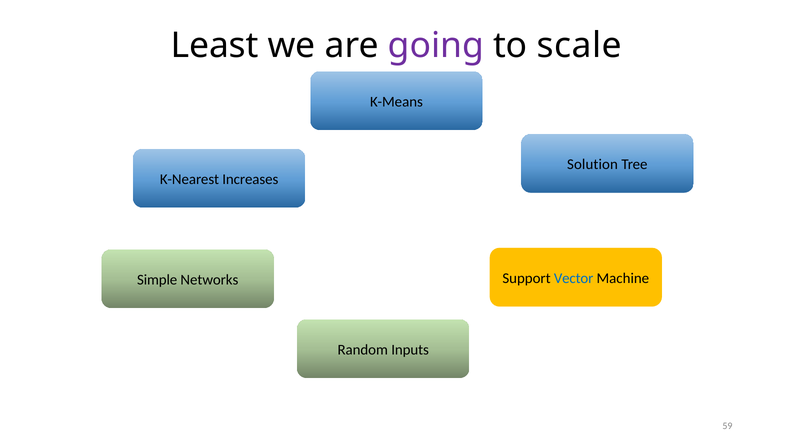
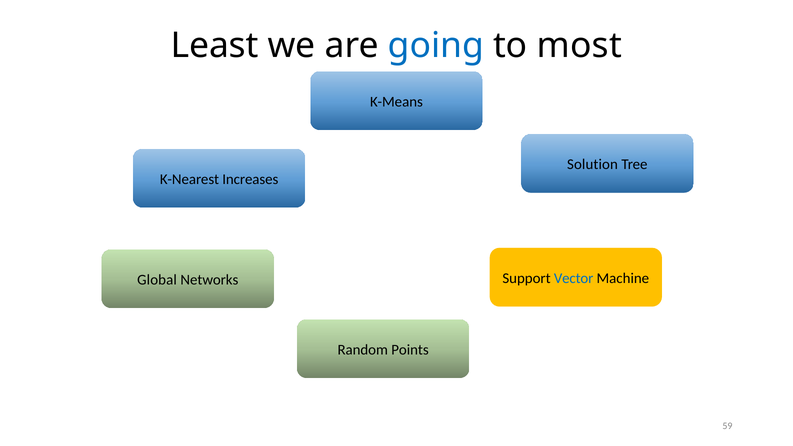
going colour: purple -> blue (436, 46)
scale: scale -> most (579, 46)
Simple: Simple -> Global (157, 280)
Inputs: Inputs -> Points (410, 350)
